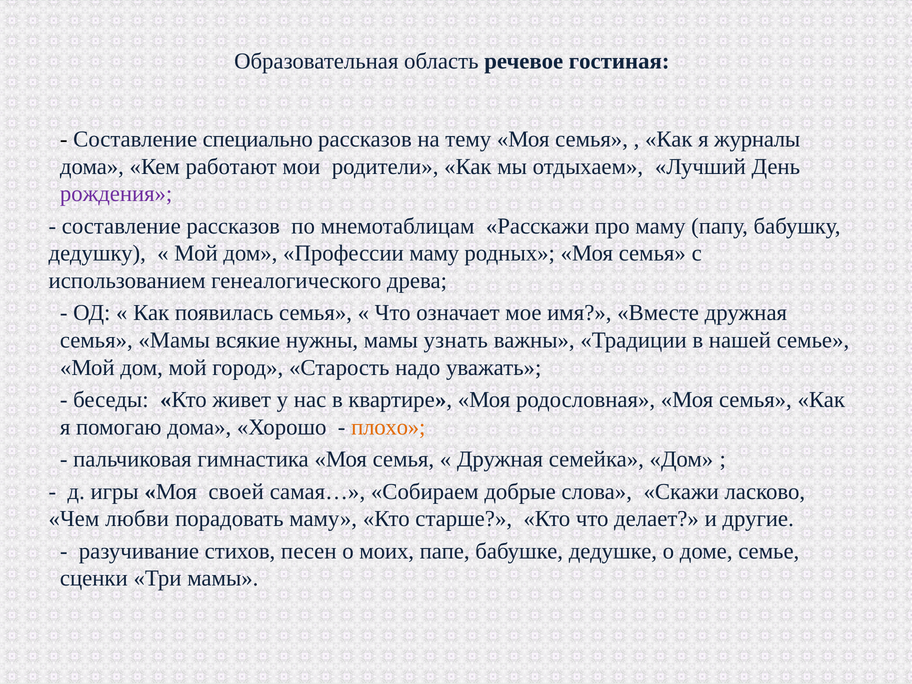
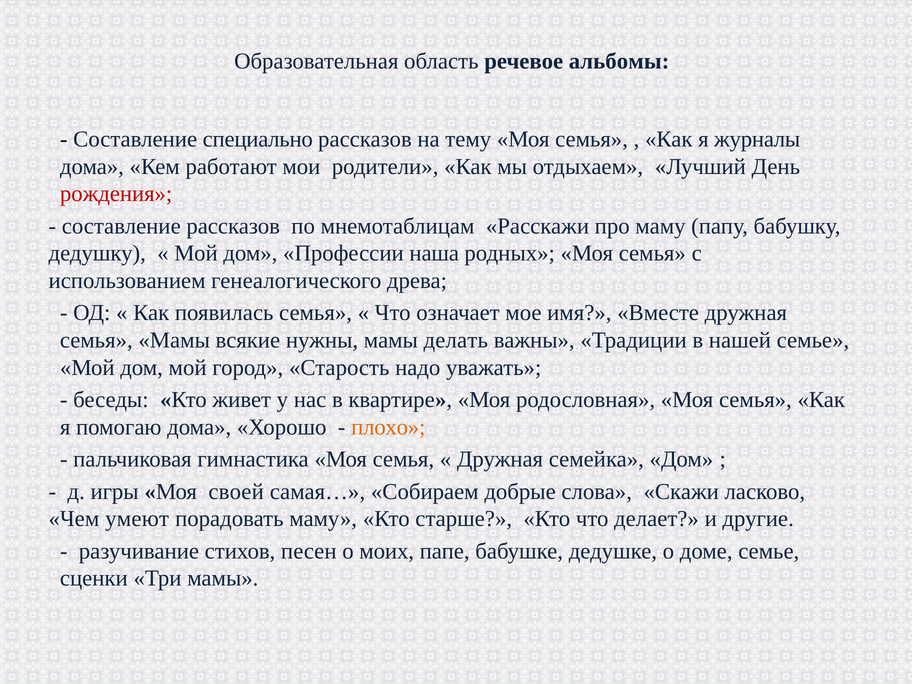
гостиная: гостиная -> альбомы (619, 61)
рождения colour: purple -> red (116, 194)
Профессии маму: маму -> наша (434, 253)
узнать: узнать -> делать (456, 340)
любви: любви -> умеют (137, 519)
